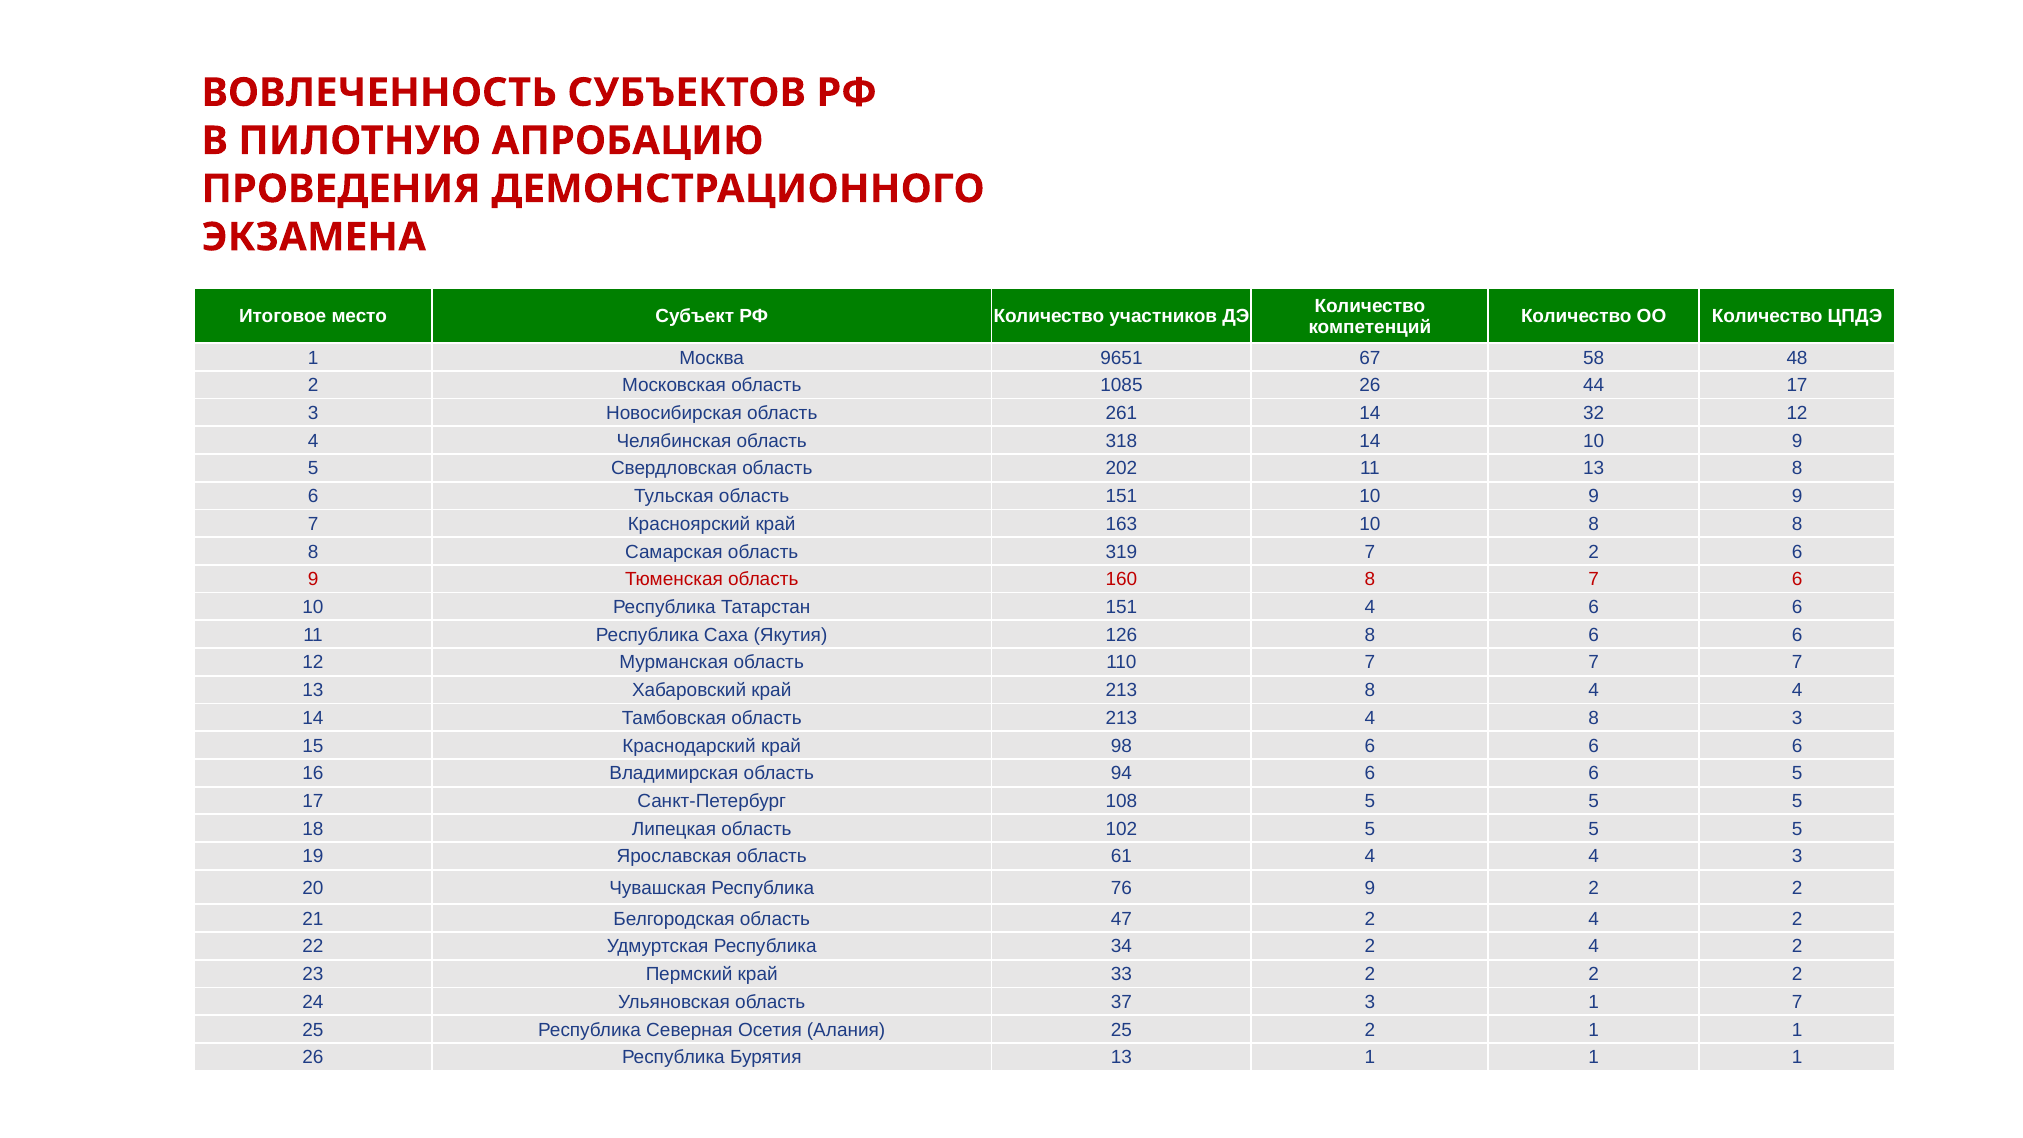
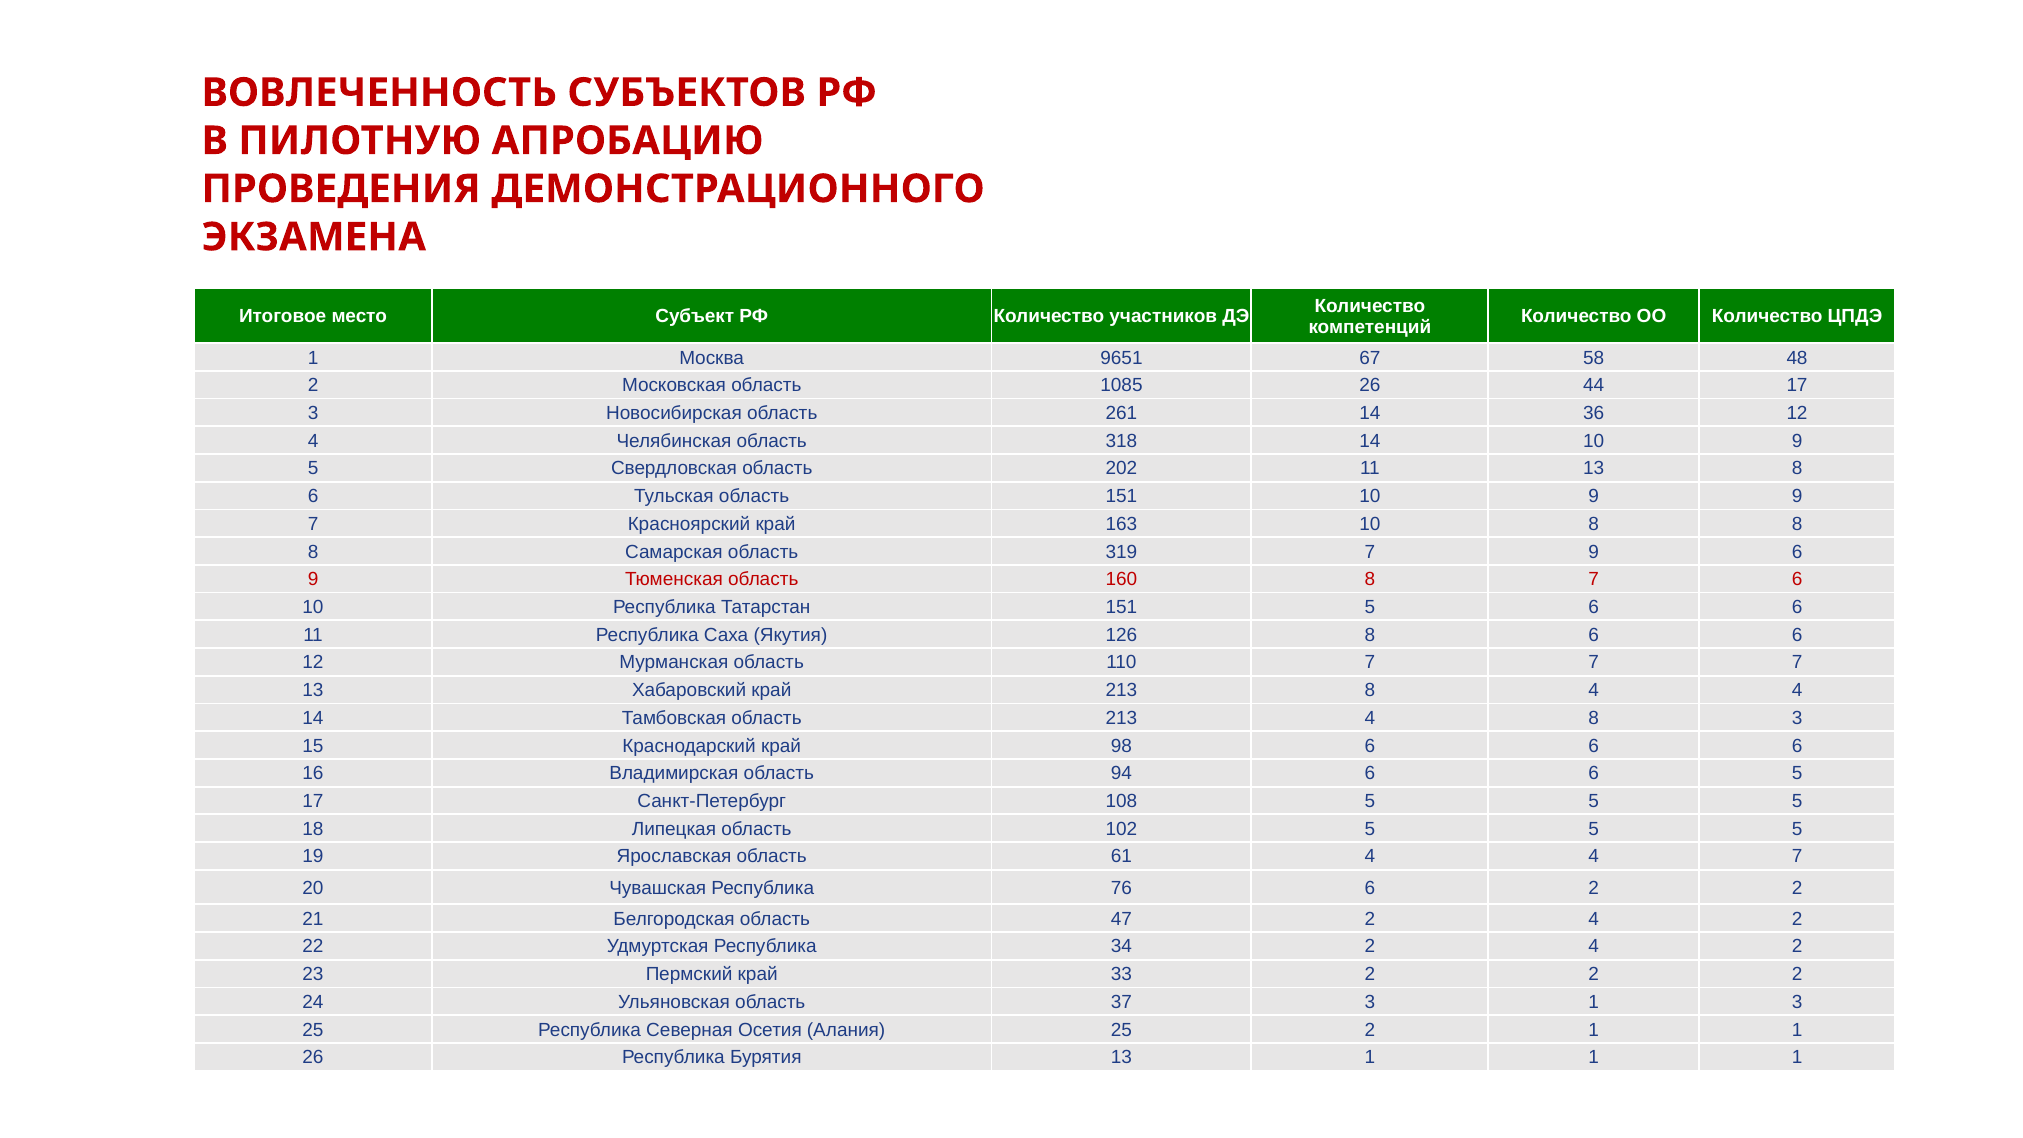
32: 32 -> 36 (1594, 413)
7 2: 2 -> 9 (1594, 552)
151 4: 4 -> 5 (1370, 607)
4 3: 3 -> 7 (1797, 857)
76 9: 9 -> 6 (1370, 888)
1 7: 7 -> 3 (1797, 1002)
